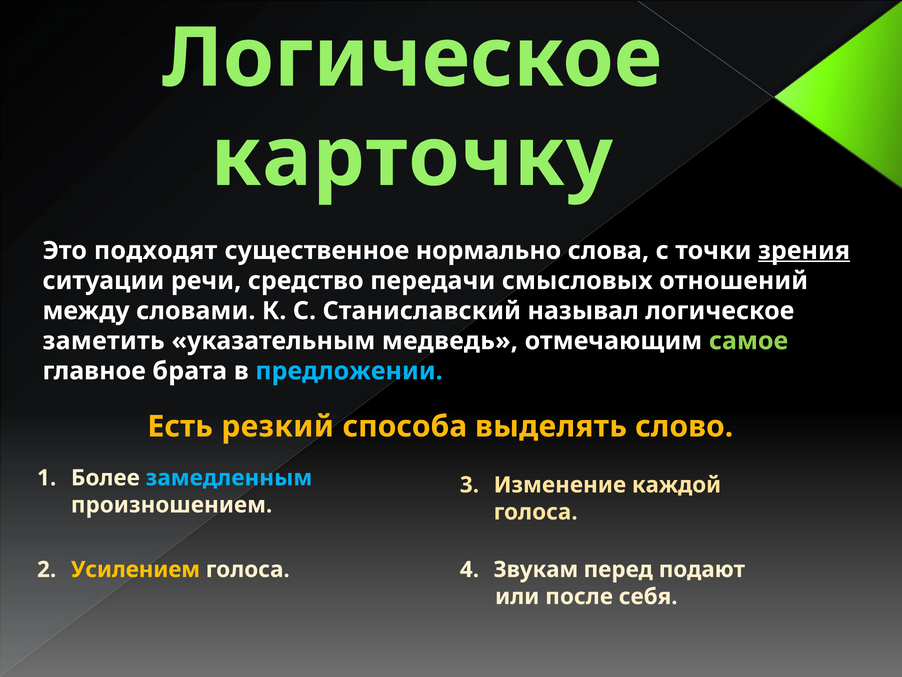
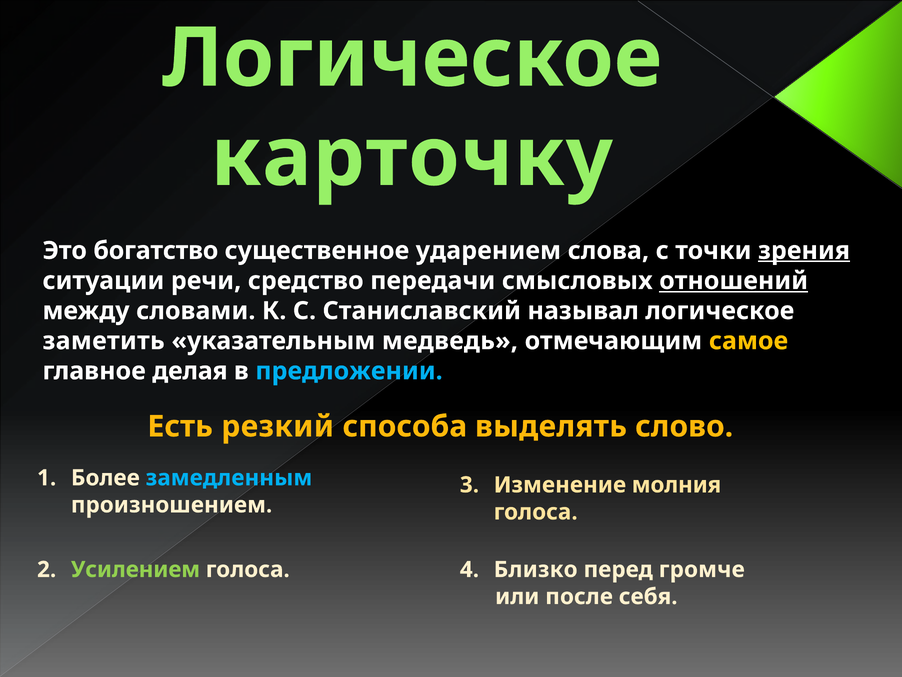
подходят: подходят -> богатство (156, 250)
нормально: нормально -> ударением (488, 250)
отношений underline: none -> present (734, 281)
самое colour: light green -> yellow (749, 341)
брата: брата -> делая (190, 371)
каждой: каждой -> молния (676, 485)
Усилением colour: yellow -> light green (135, 569)
Звукам: Звукам -> Близко (536, 569)
подают: подают -> громче (702, 569)
